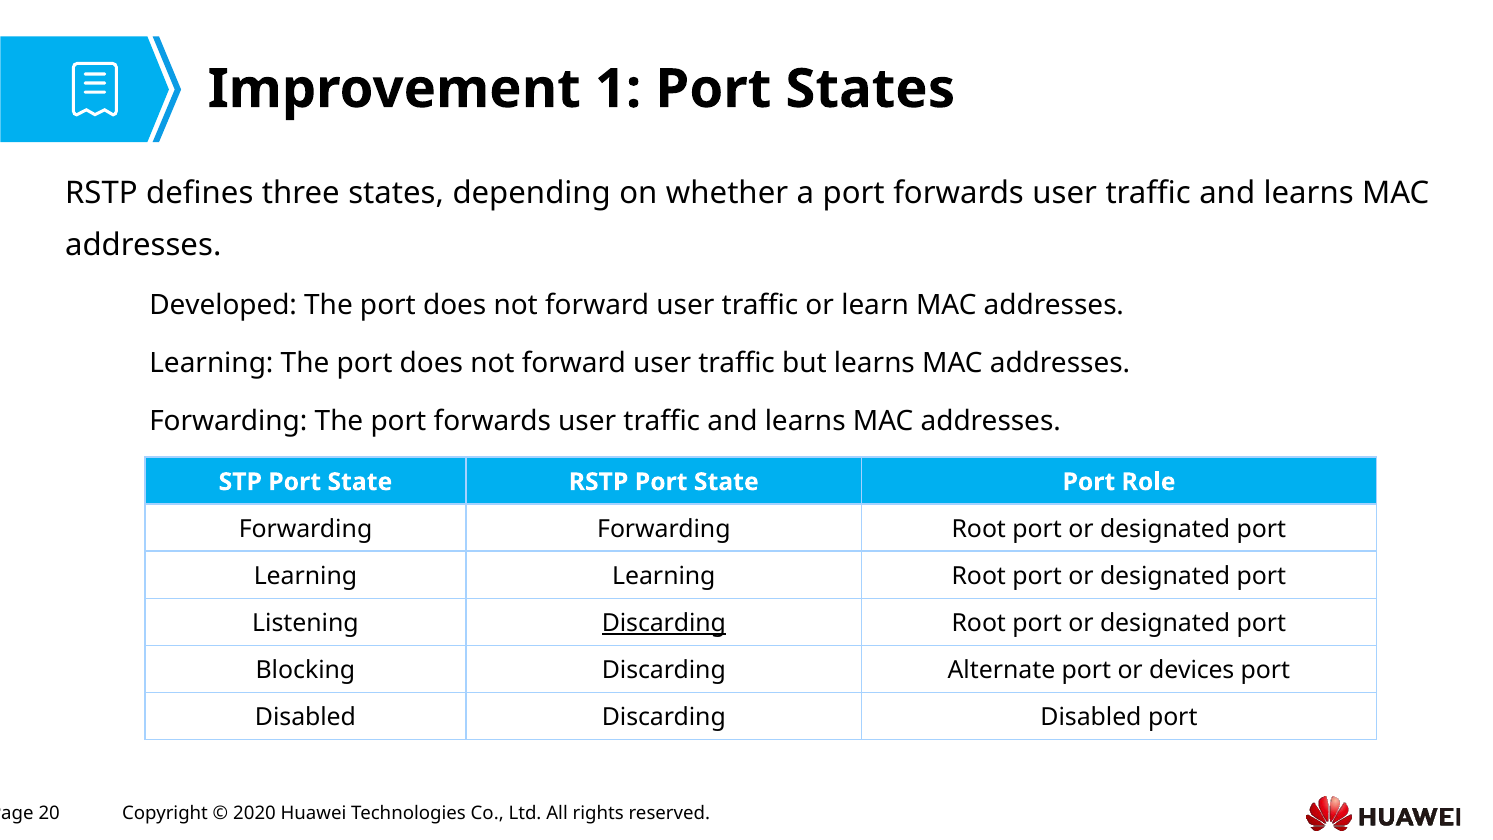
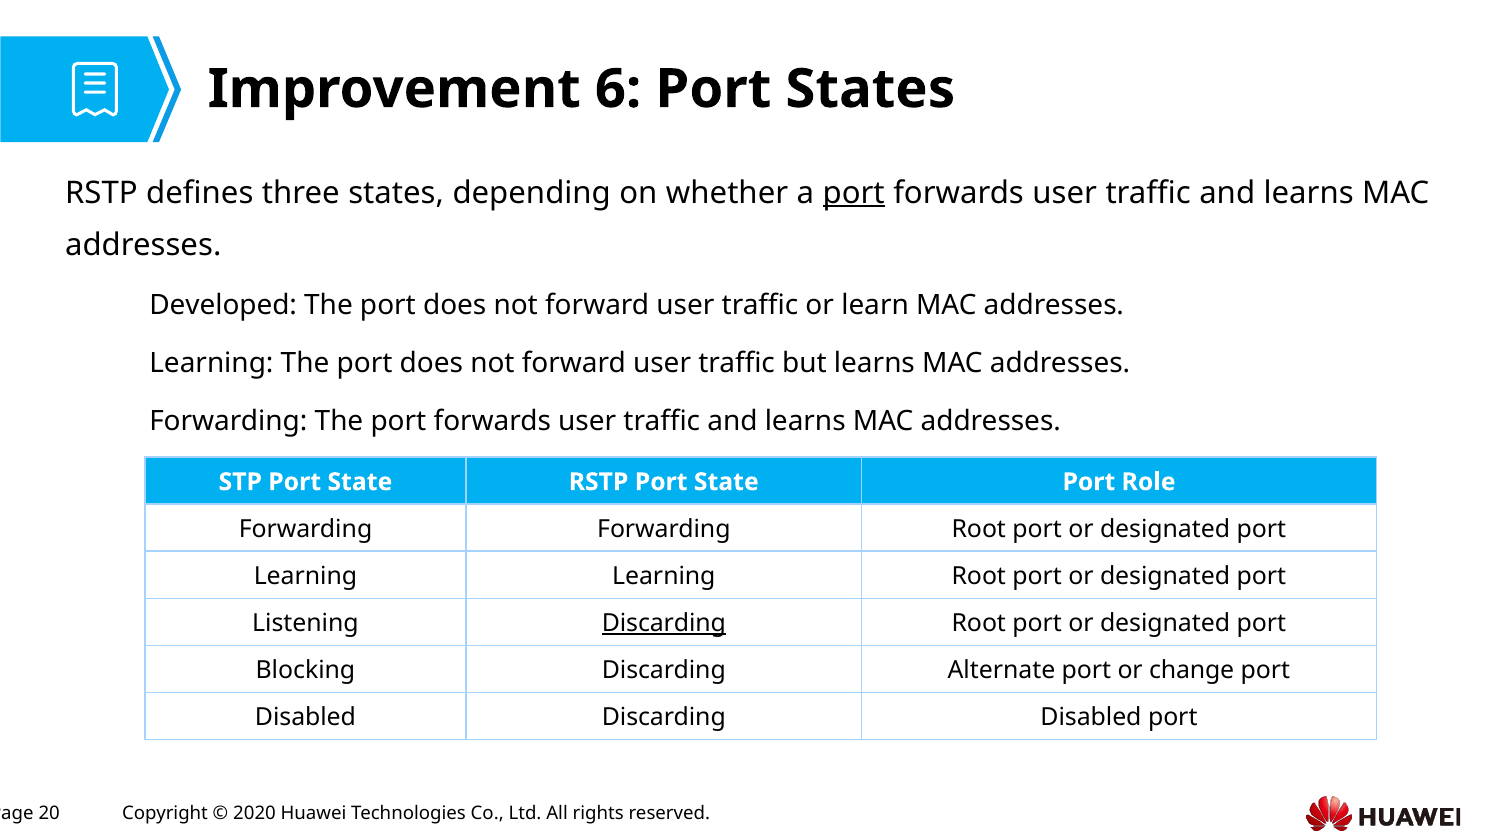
1: 1 -> 6 (618, 89)
port underline: none -> present (854, 193)
devices: devices -> change (1192, 670)
